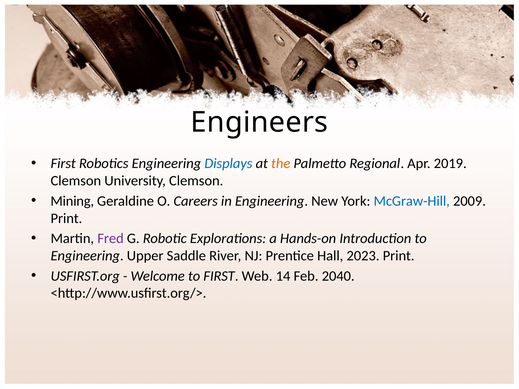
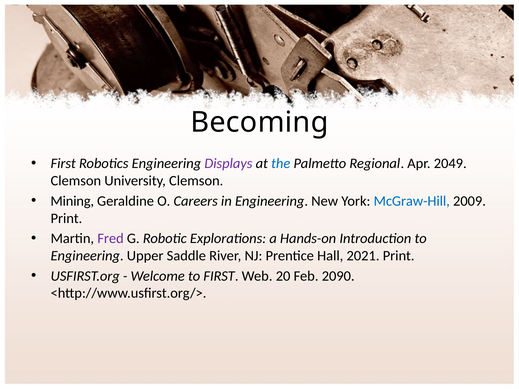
Engineers: Engineers -> Becoming (259, 122)
Displays colour: blue -> purple (228, 164)
the colour: orange -> blue (281, 164)
2019: 2019 -> 2049 (450, 164)
2023: 2023 -> 2021 (363, 256)
14: 14 -> 20 (283, 276)
2040: 2040 -> 2090 (338, 276)
